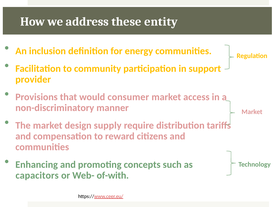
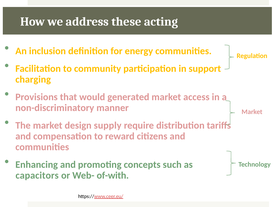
entity: entity -> acting (161, 22)
provider: provider -> charging (33, 79)
consumer: consumer -> generated (128, 97)
